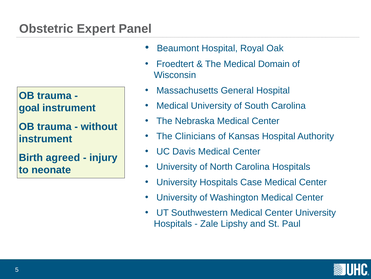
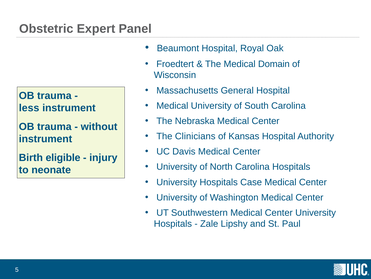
goal: goal -> less (29, 108)
agreed: agreed -> eligible (63, 157)
